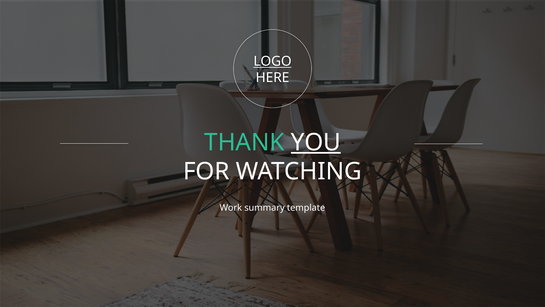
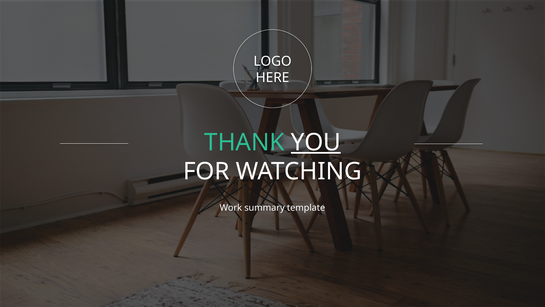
LOGO underline: present -> none (273, 61)
